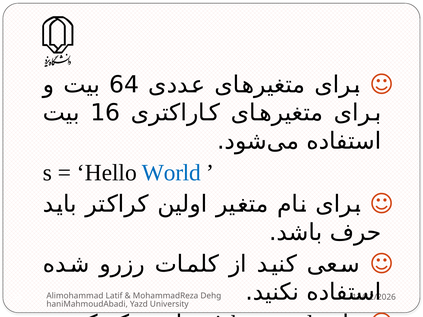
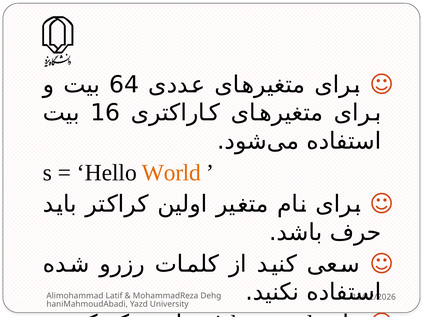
World colour: blue -> orange (171, 173)
